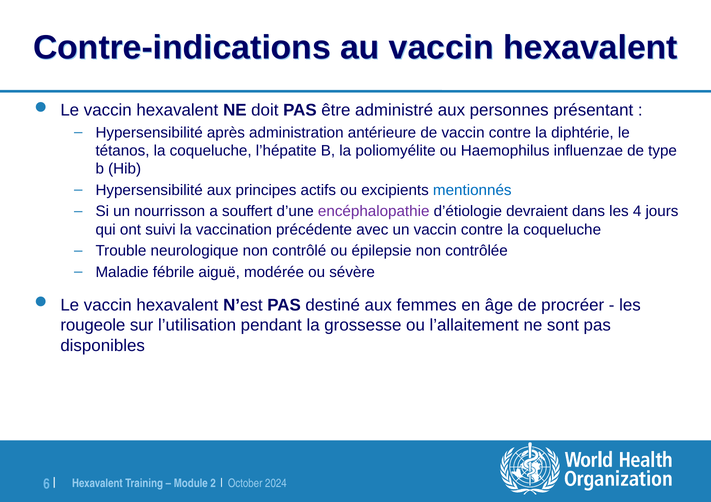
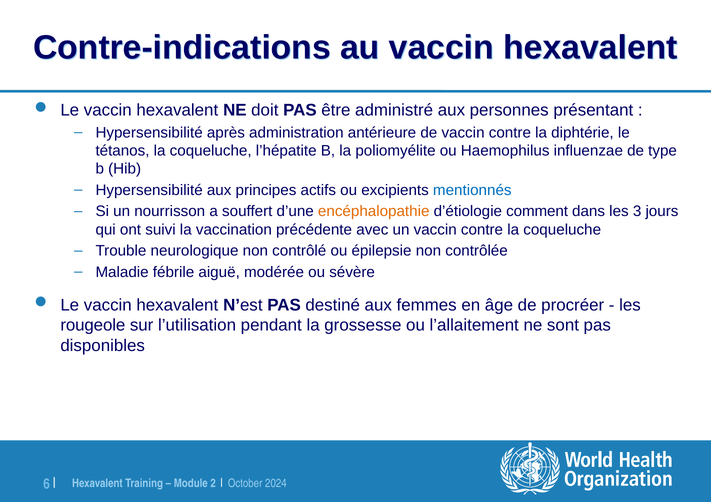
encéphalopathie colour: purple -> orange (374, 212)
devraient: devraient -> comment (537, 212)
4: 4 -> 3 (637, 212)
